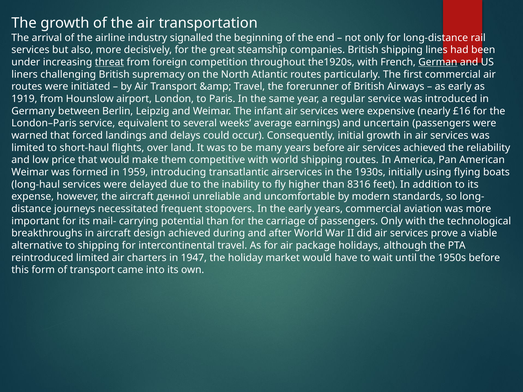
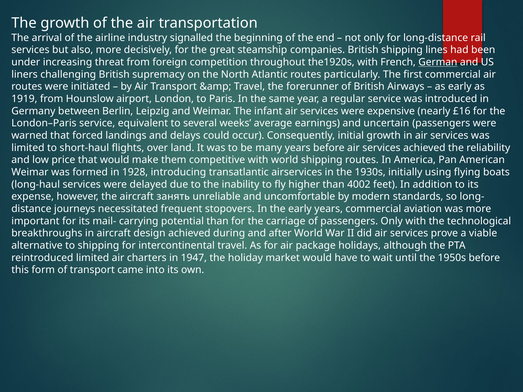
threat underline: present -> none (109, 62)
1959: 1959 -> 1928 (135, 172)
8316: 8316 -> 4002 (359, 184)
денної: денної -> занять (173, 197)
